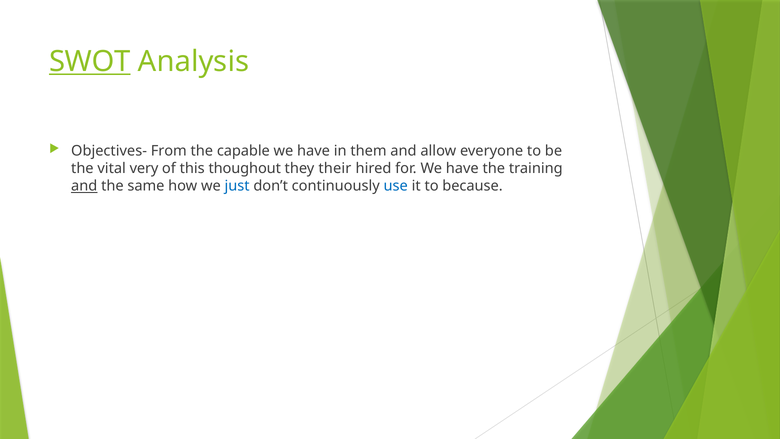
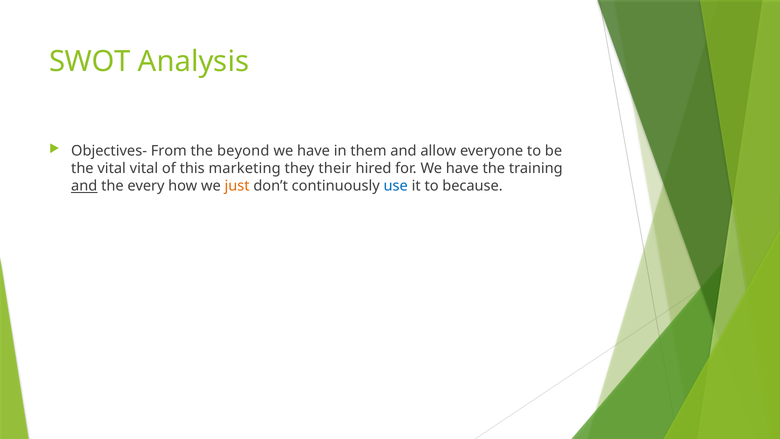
SWOT underline: present -> none (90, 62)
capable: capable -> beyond (243, 151)
vital very: very -> vital (144, 169)
thoughout: thoughout -> marketing (245, 169)
same: same -> every (146, 186)
just colour: blue -> orange (237, 186)
